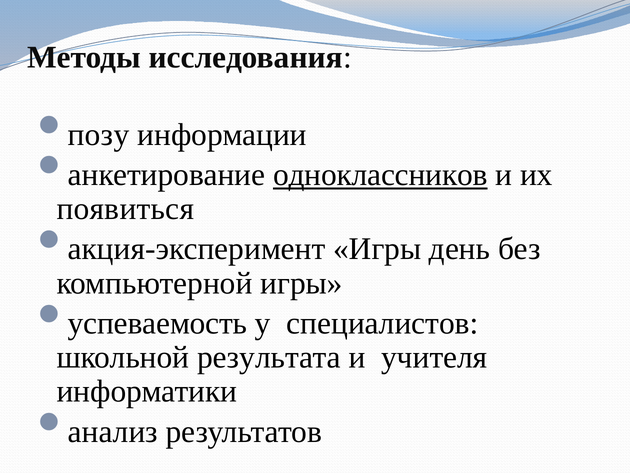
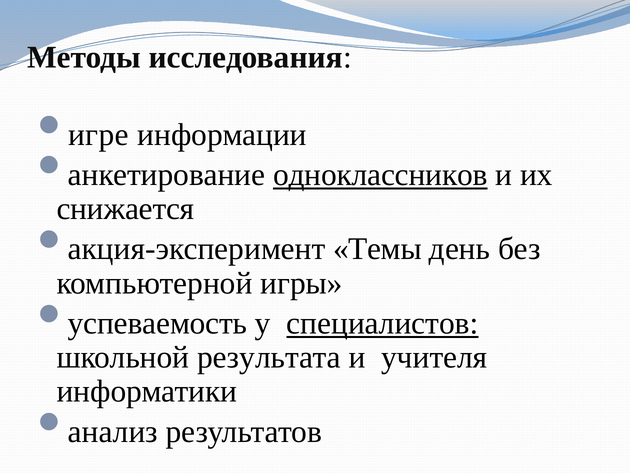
позу: позу -> игре (99, 134)
появиться: появиться -> снижается (126, 209)
акция-эксперимент Игры: Игры -> Темы (377, 249)
специалистов underline: none -> present (382, 323)
